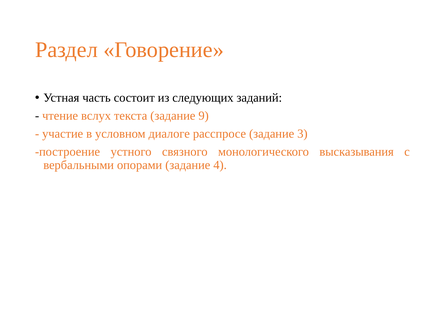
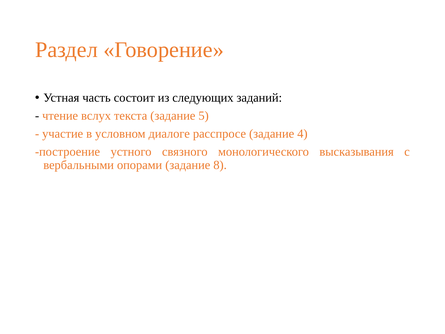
9: 9 -> 5 (204, 116)
3: 3 -> 4 (302, 134)
4: 4 -> 8 (220, 165)
